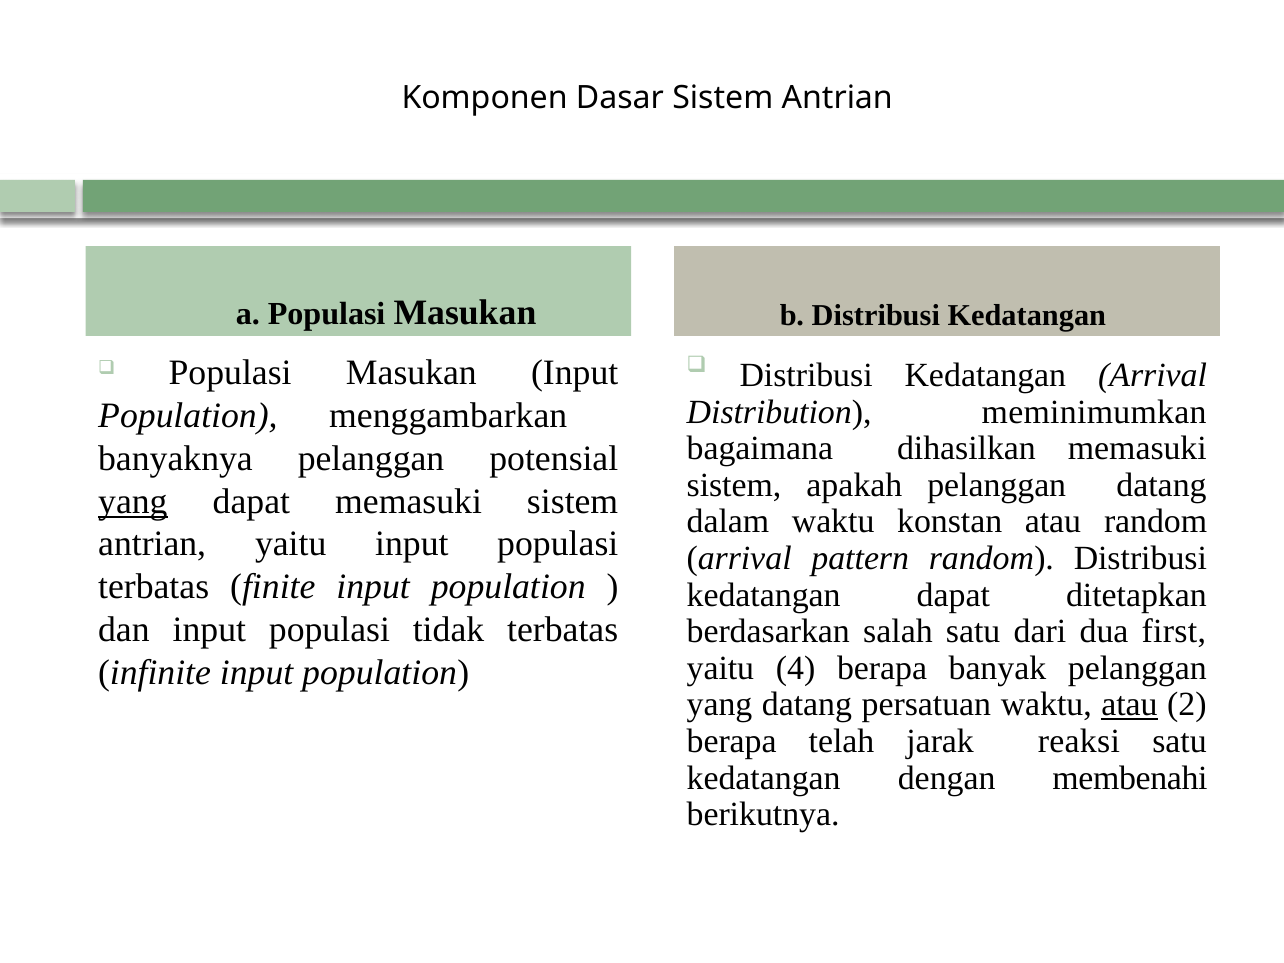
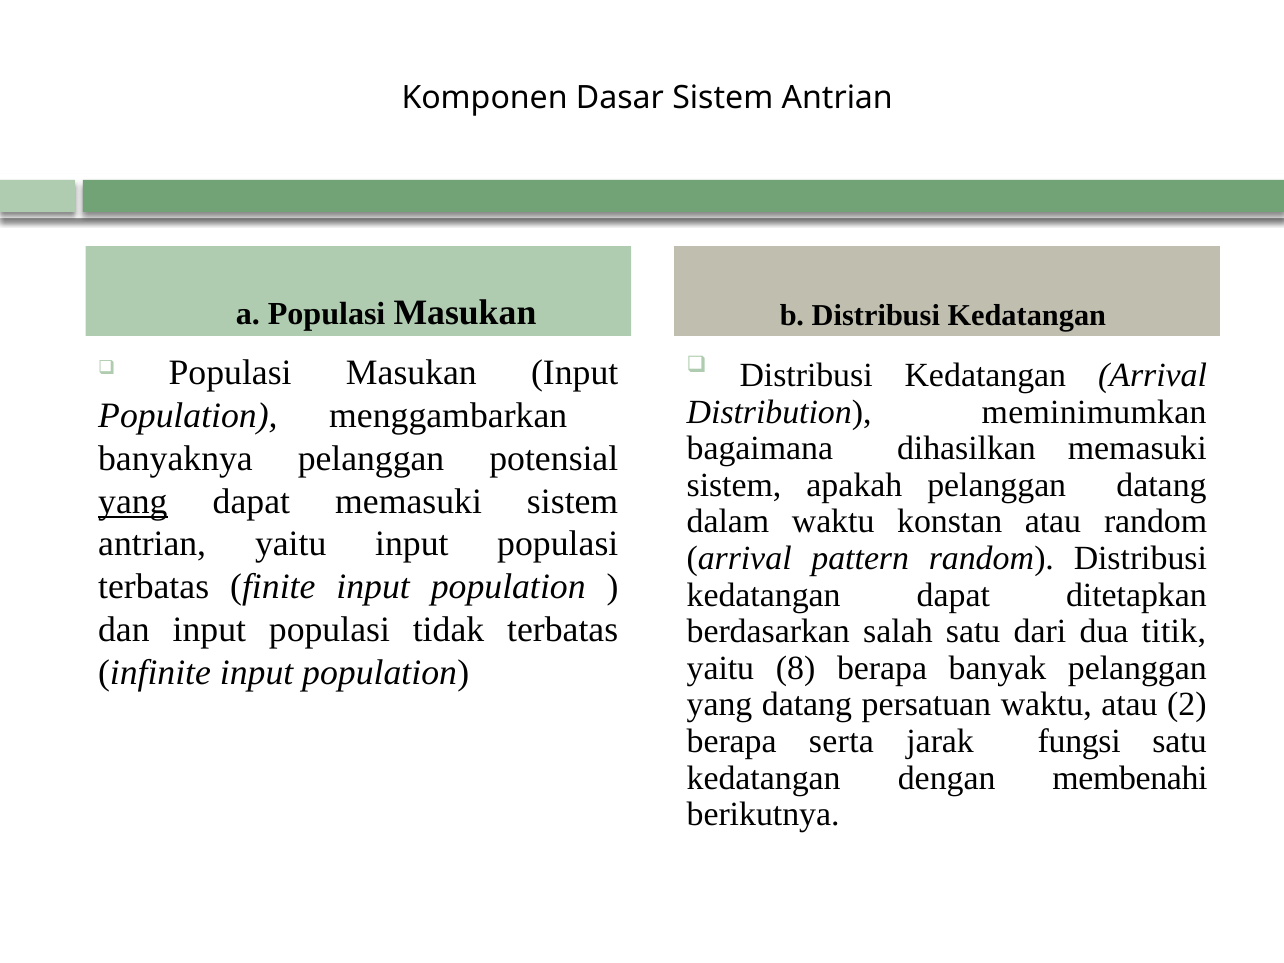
first: first -> titik (1174, 631)
4: 4 -> 8 (796, 668)
atau underline: present -> none (1129, 705)
telah: telah -> serta (841, 741)
reaksi: reaksi -> fungsi (1079, 741)
